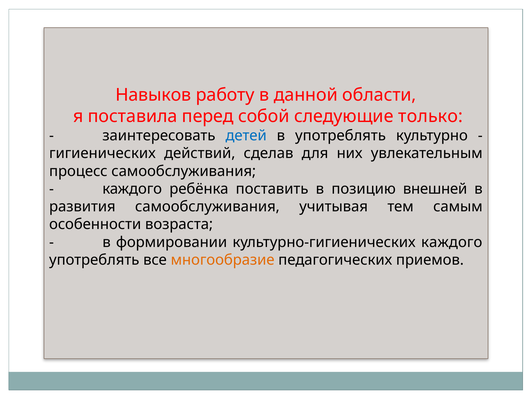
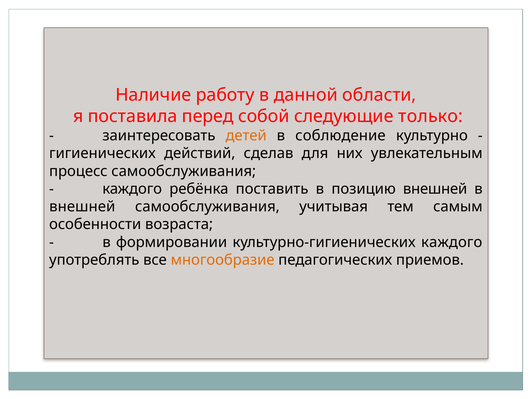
Навыков: Навыков -> Наличие (153, 95)
детей colour: blue -> orange (246, 136)
в употреблять: употреблять -> соблюдение (340, 136)
развития: развития -> внешней (82, 207)
